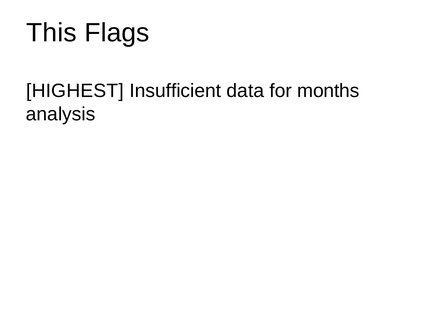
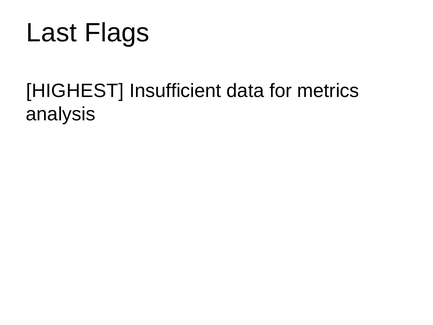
This: This -> Last (51, 33)
months: months -> metrics (328, 91)
